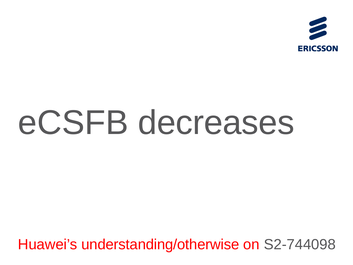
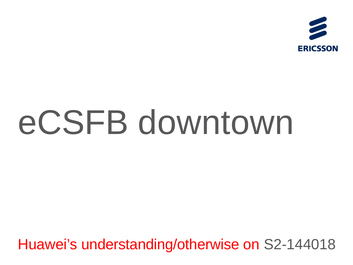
decreases: decreases -> downtown (216, 123)
S2-744098: S2-744098 -> S2-144018 (300, 244)
